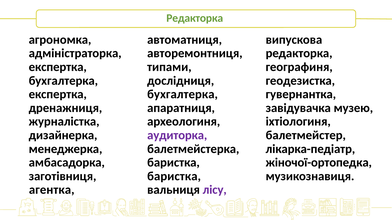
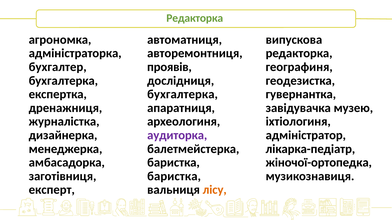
експертка: експертка -> бухгалтер (58, 67)
типами: типами -> проявів (169, 67)
балетмейстер: балетмейстер -> адміністратор (306, 136)
агентка: агентка -> експерт (52, 190)
лісу colour: purple -> orange (215, 190)
